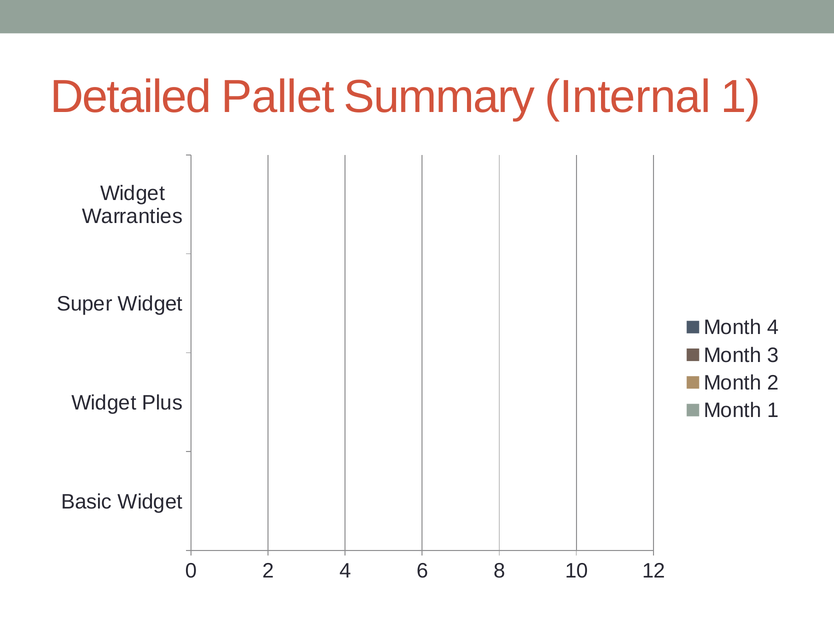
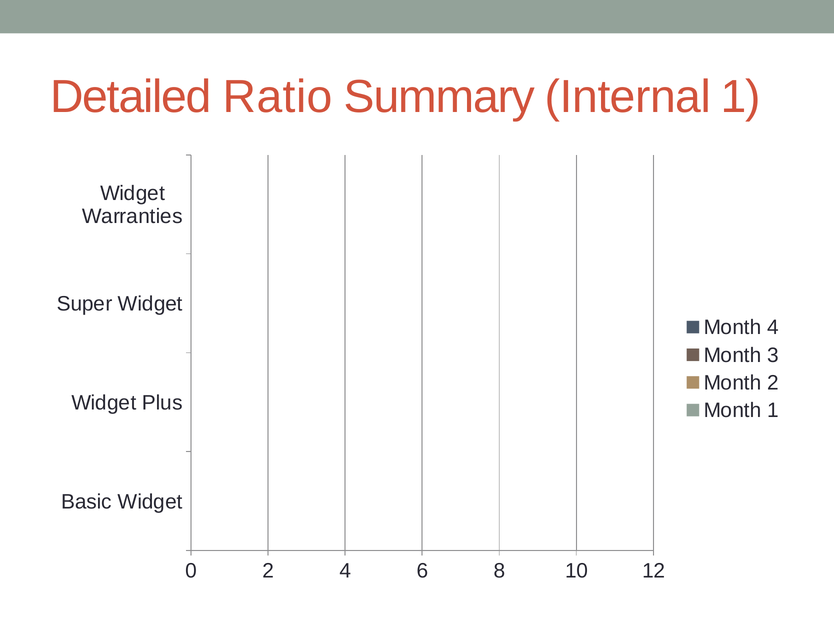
Pallet: Pallet -> Ratio (278, 97)
